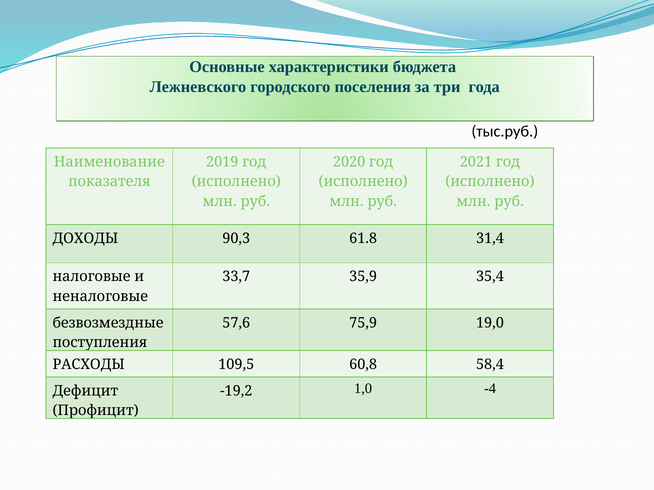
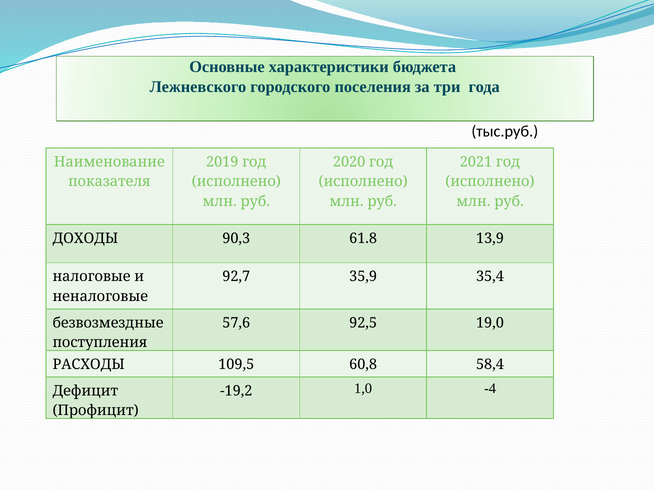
31,4: 31,4 -> 13,9 (490, 239)
33,7: 33,7 -> 92,7 (236, 277)
75,9: 75,9 -> 92,5 (363, 323)
